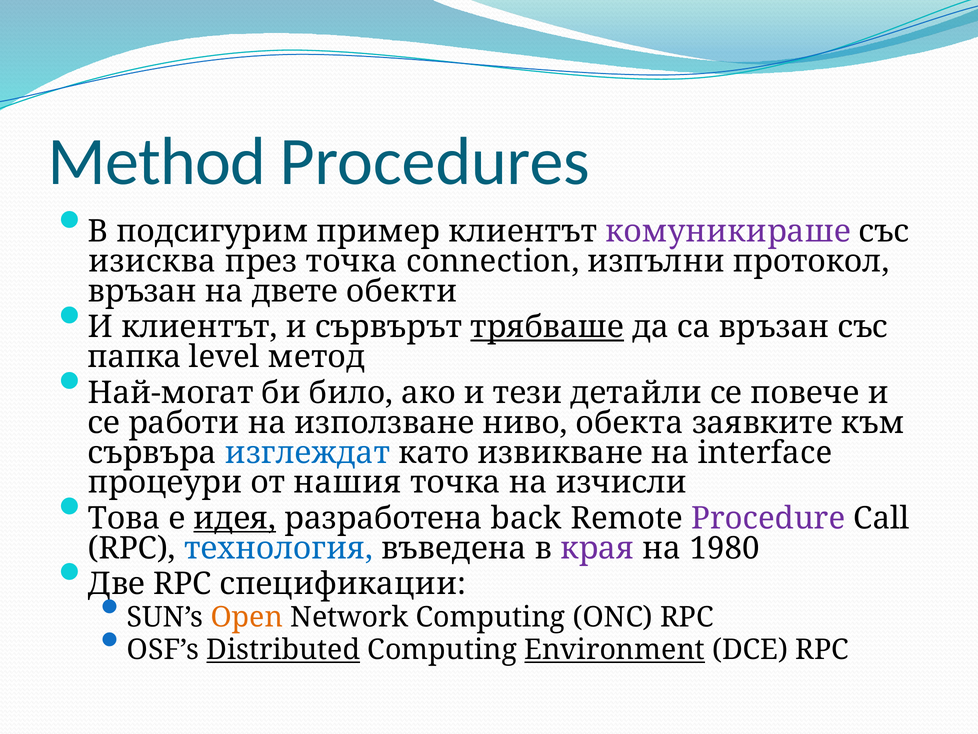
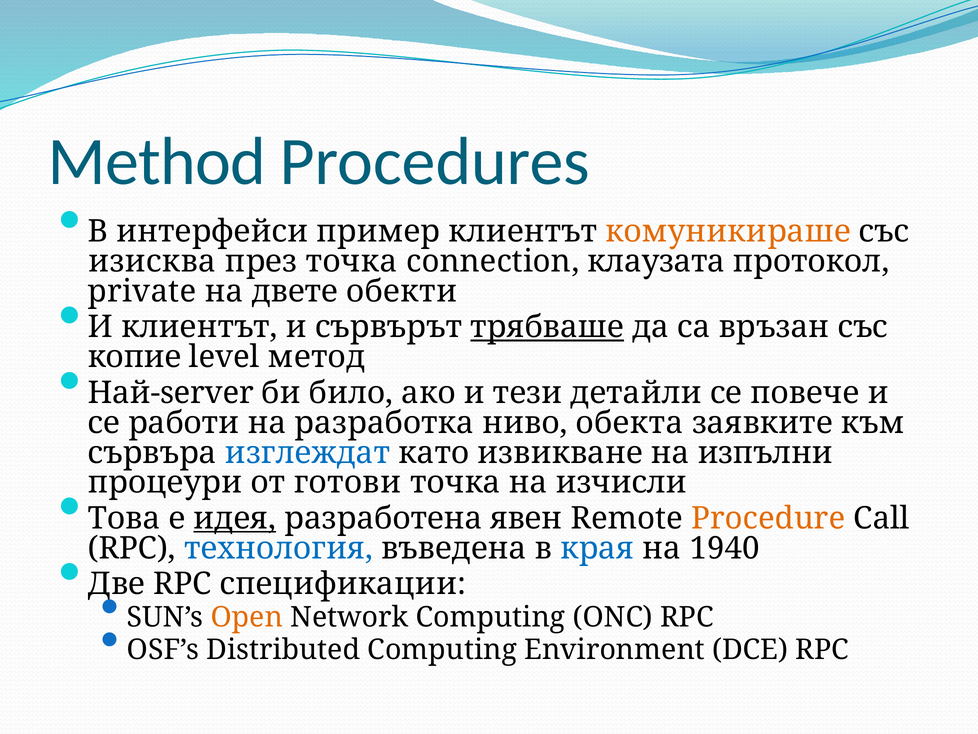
подсигурим: подсигурим -> интерфейси (212, 231)
комуникираше colour: purple -> orange (728, 231)
изпълни: изпълни -> клаузата (656, 261)
връзан: връзан -> private (142, 291)
папка: папка -> копие (134, 357)
Най-могат: Най-могат -> Най-server (171, 392)
използване: използване -> разработка (384, 422)
interface: interface -> изпълни (765, 452)
нашия: нашия -> готови (347, 482)
back: back -> явен (526, 518)
Procedure colour: purple -> orange (768, 518)
края colour: purple -> blue (597, 548)
1980: 1980 -> 1940 (725, 548)
Distributed underline: present -> none (283, 650)
Environment underline: present -> none (615, 650)
